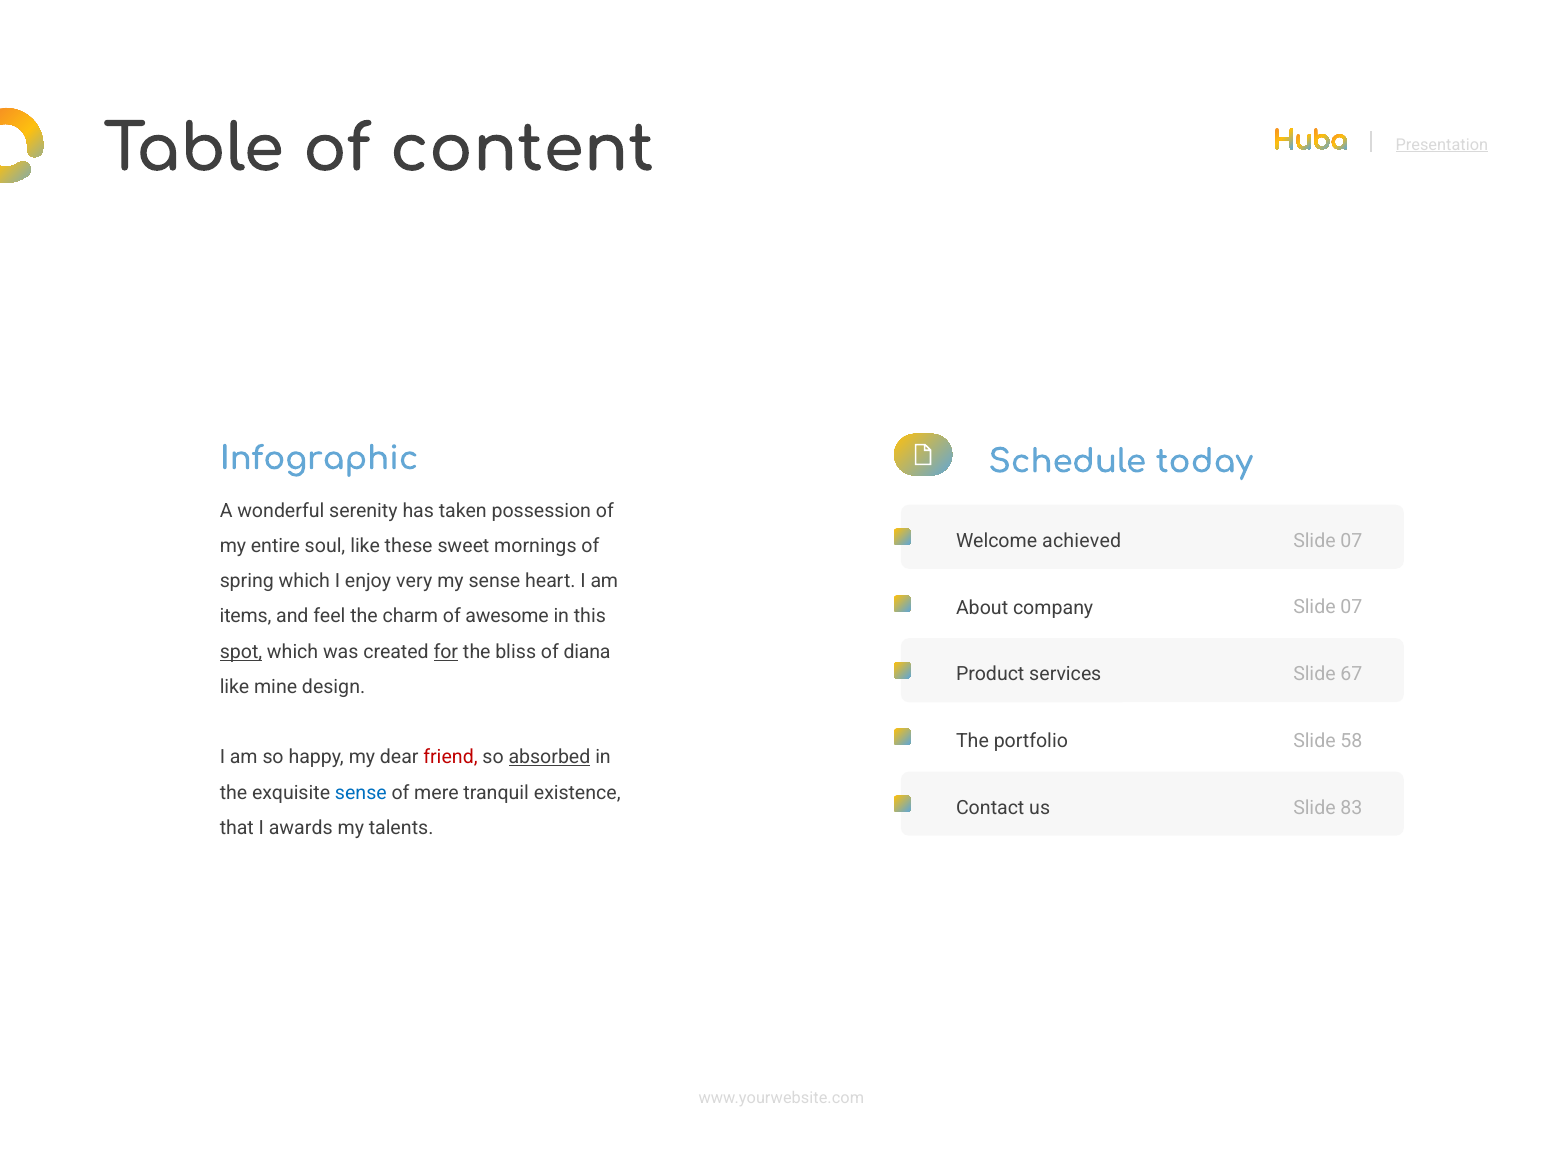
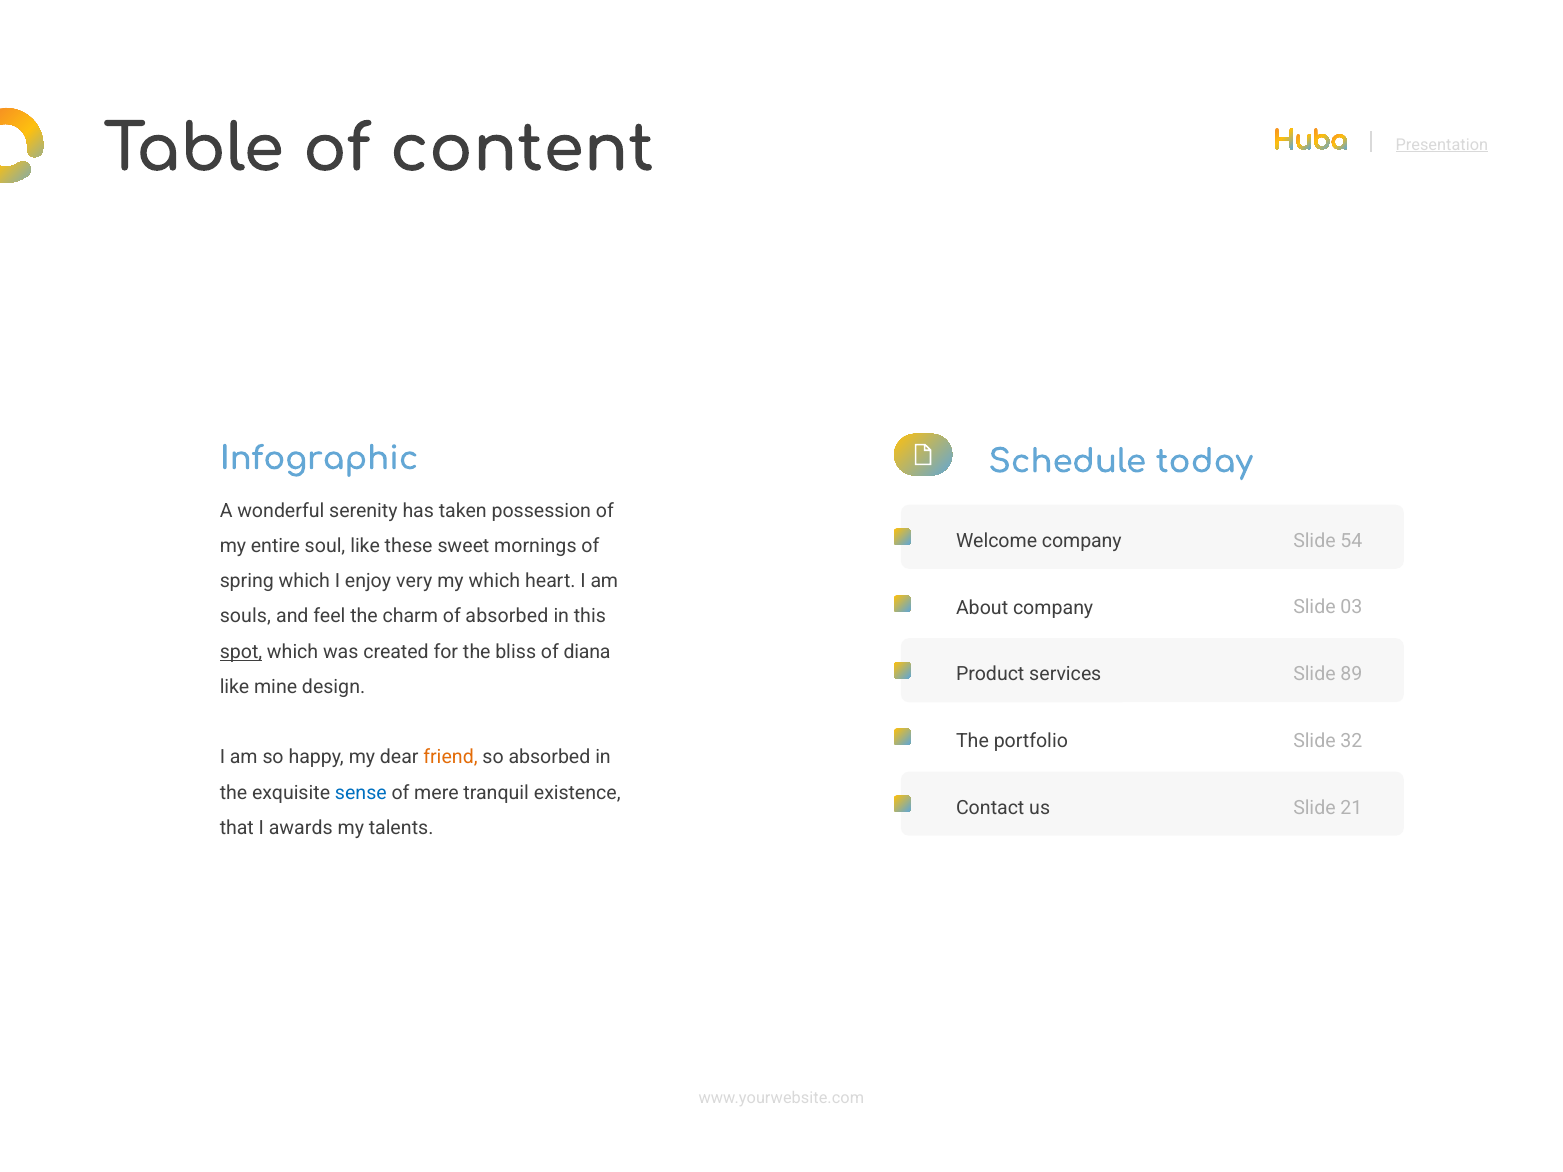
Welcome achieved: achieved -> company (1082, 541)
07: 07 -> 54 (1351, 541)
my sense: sense -> which (494, 581)
company Slide 07: 07 -> 03 (1351, 607)
items: items -> souls (245, 617)
of awesome: awesome -> absorbed (507, 617)
for underline: present -> none (446, 652)
67: 67 -> 89 (1351, 674)
58: 58 -> 32 (1351, 741)
friend colour: red -> orange (450, 758)
absorbed underline: present -> none (549, 758)
83: 83 -> 21 (1351, 808)
